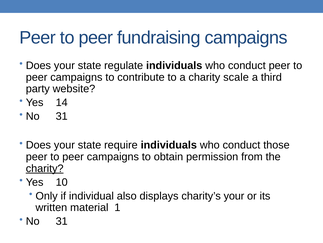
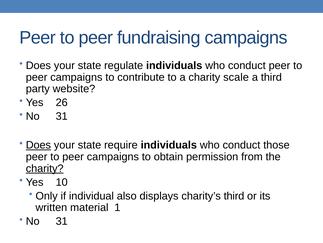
14: 14 -> 26 (62, 102)
Does underline: none -> present (38, 145)
charity’s your: your -> third (234, 195)
